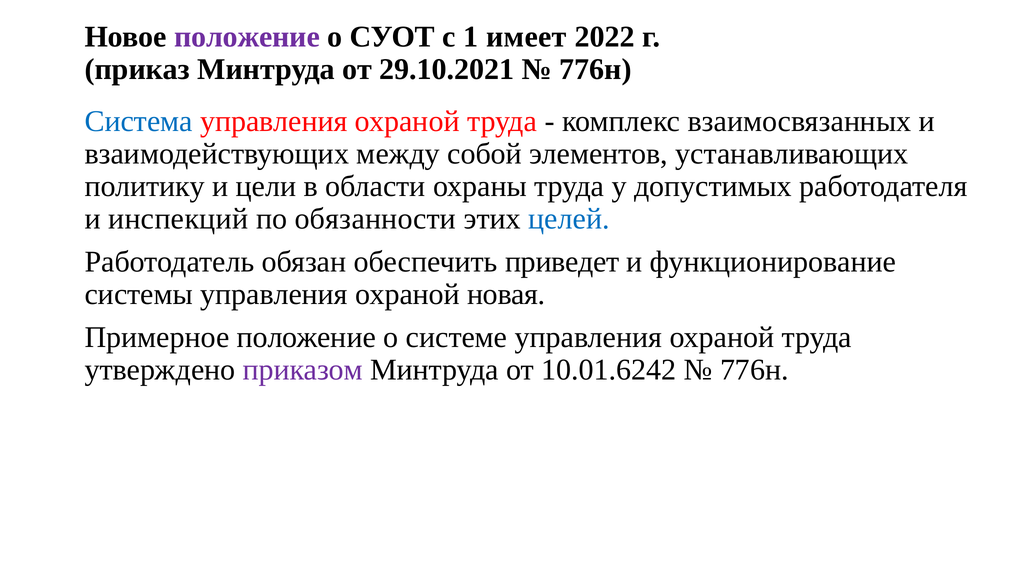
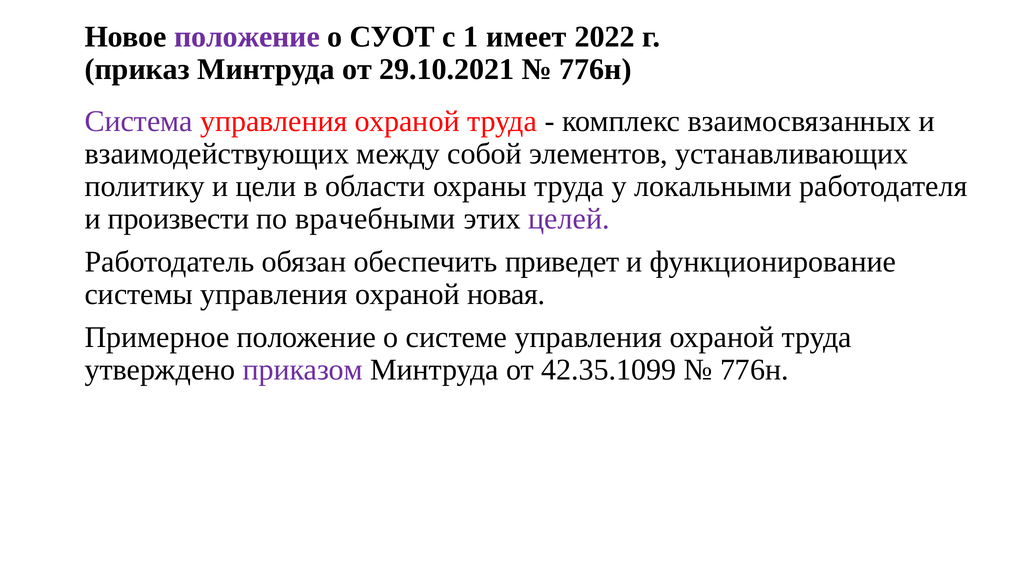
Система colour: blue -> purple (139, 121)
допустимых: допустимых -> локальными (713, 186)
инспекций: инспекций -> произвести (179, 219)
обязанности: обязанности -> врачебными (375, 219)
целей colour: blue -> purple (569, 219)
10.01.6242: 10.01.6242 -> 42.35.1099 (609, 370)
